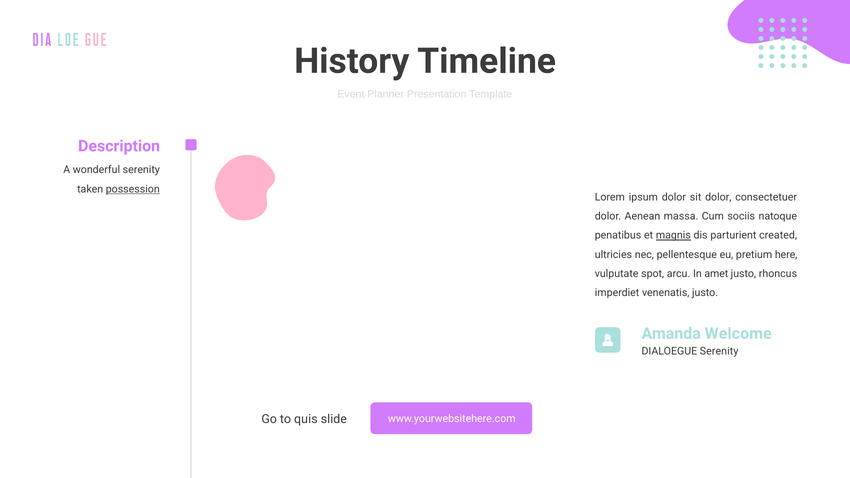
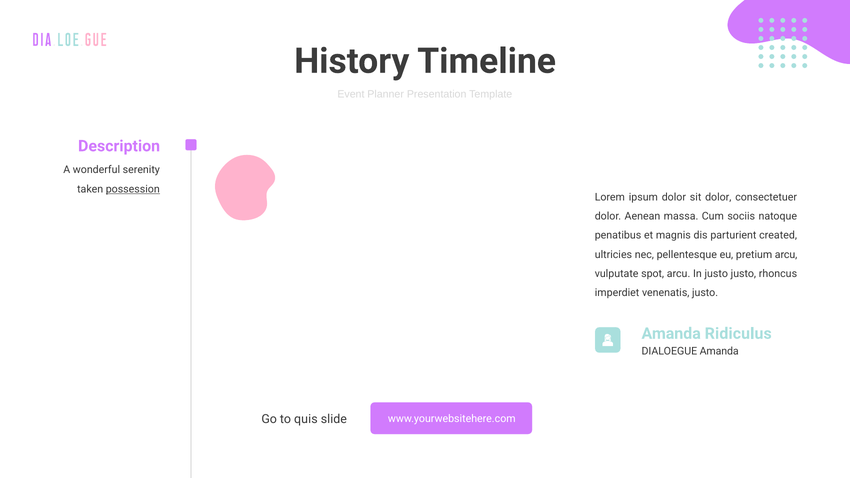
magnis underline: present -> none (673, 236)
pretium here: here -> arcu (786, 255)
In amet: amet -> justo (716, 274)
Welcome: Welcome -> Ridiculus (738, 334)
DIALOEGUE Serenity: Serenity -> Amanda (719, 352)
